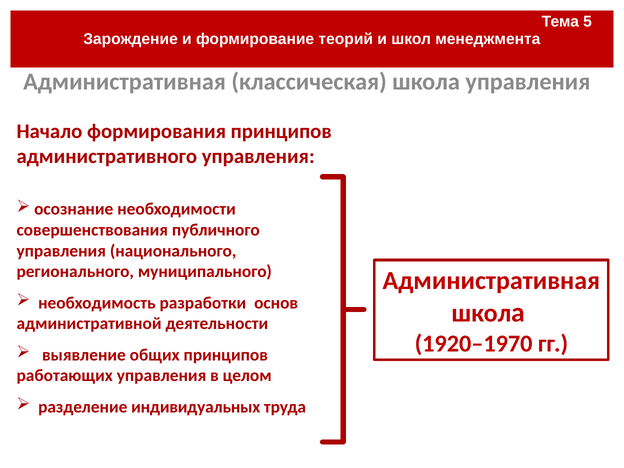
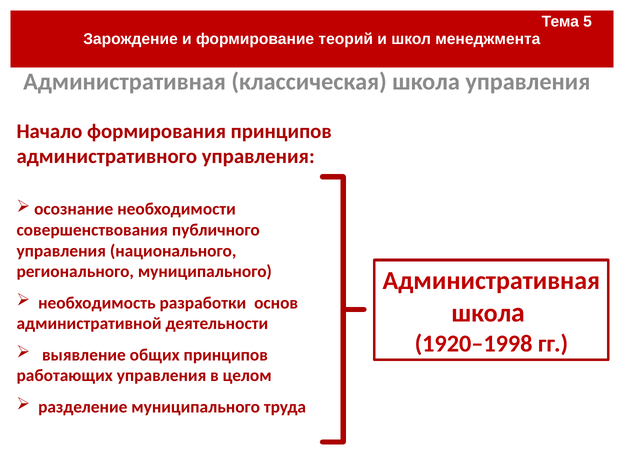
1920–1970: 1920–1970 -> 1920–1998 (474, 344)
разделение индивидуальных: индивидуальных -> муниципального (196, 407)
